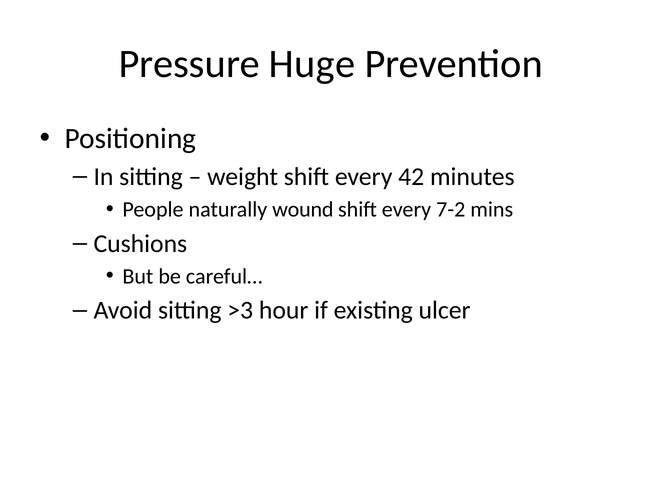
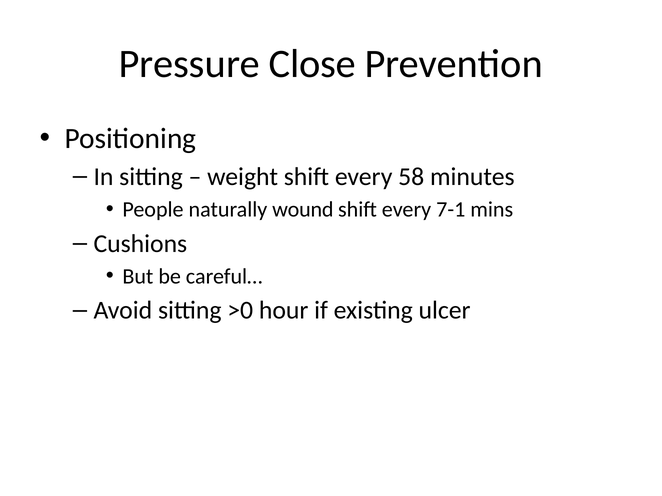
Huge: Huge -> Close (312, 64)
42: 42 -> 58 (411, 177)
7-2: 7-2 -> 7-1 (451, 210)
>3: >3 -> >0 (240, 311)
